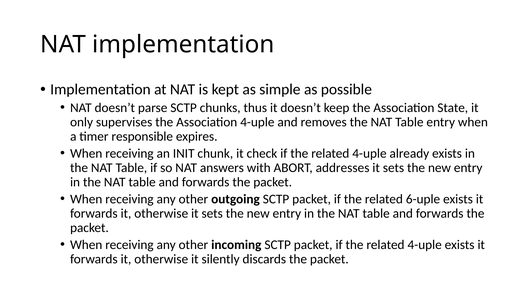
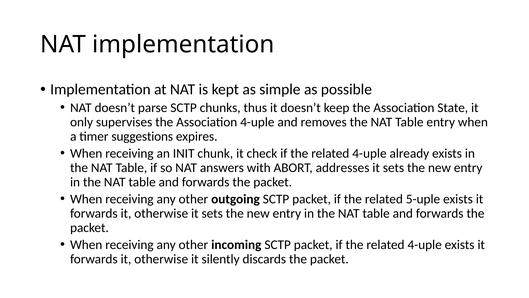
responsible: responsible -> suggestions (142, 136)
6-uple: 6-uple -> 5-uple (423, 199)
